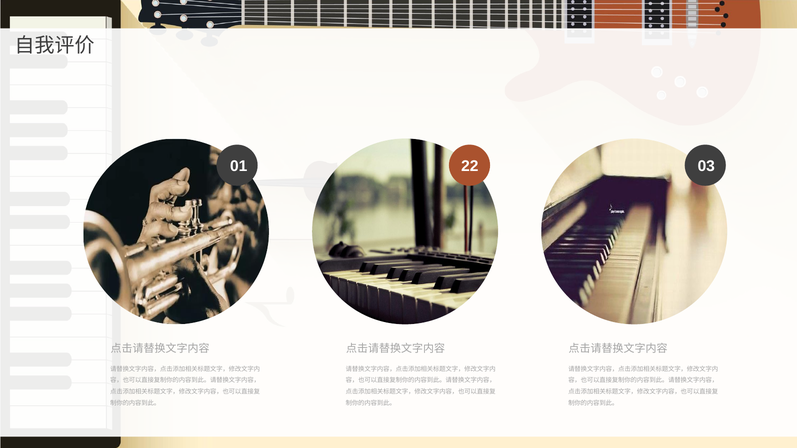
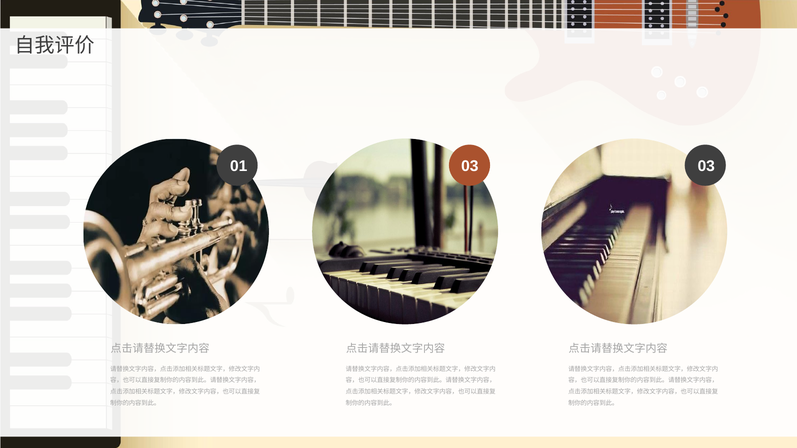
01 22: 22 -> 03 (470, 166)
